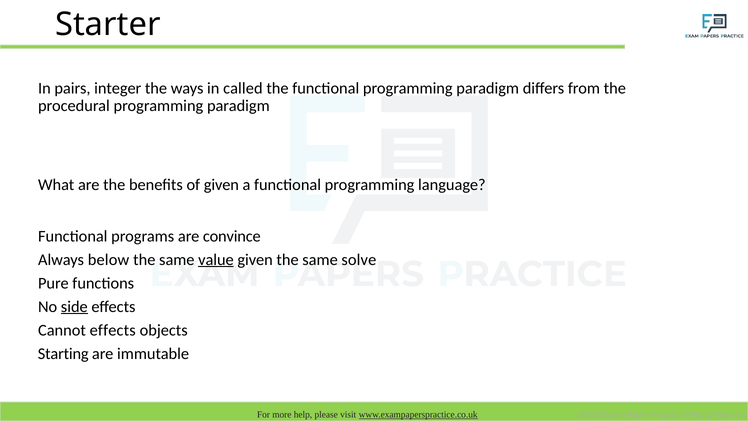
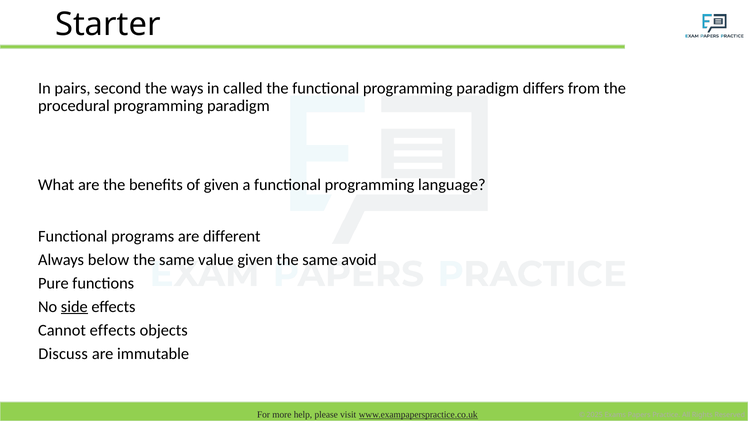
integer: integer -> second (118, 88)
convince: convince -> different (232, 236)
value underline: present -> none (216, 259)
solve: solve -> avoid (359, 259)
Starting: Starting -> Discuss (63, 353)
